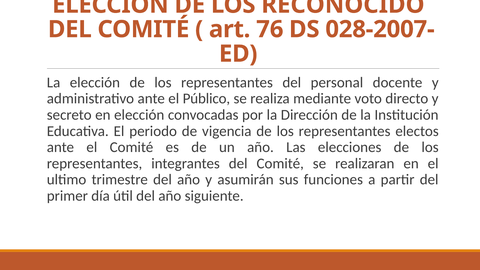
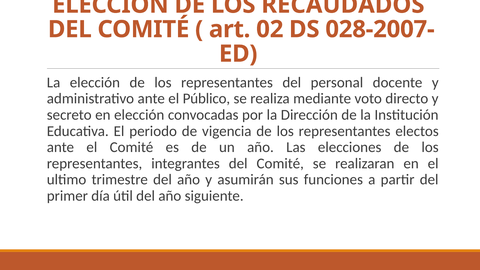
RECONOCIDO: RECONOCIDO -> RECAUDADOS (343, 5)
76: 76 -> 02 (270, 29)
